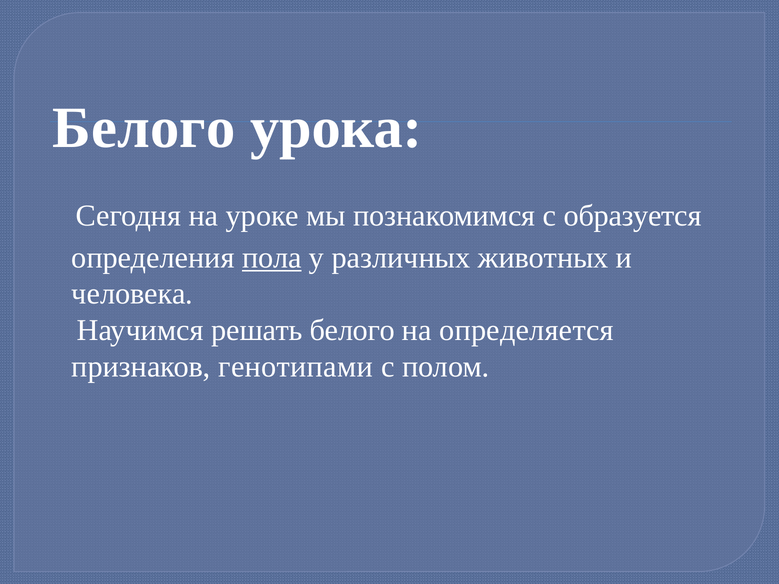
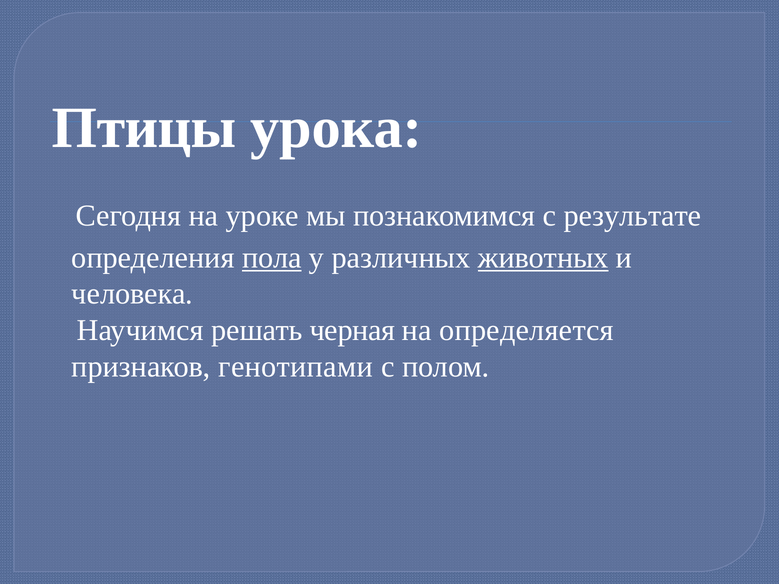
Белого: Белого -> Птицы (144, 128)
образуется: образуется -> результате (633, 216)
животных underline: none -> present (543, 258)
решать белого: белого -> черная (352, 330)
